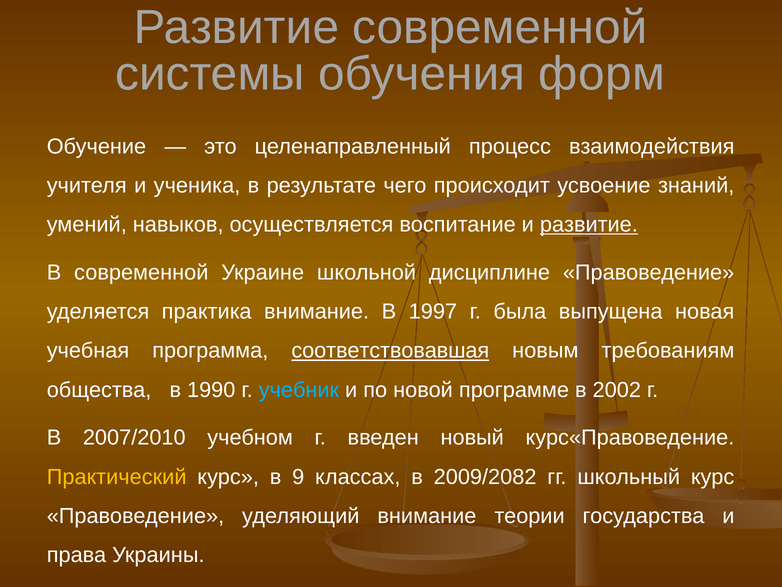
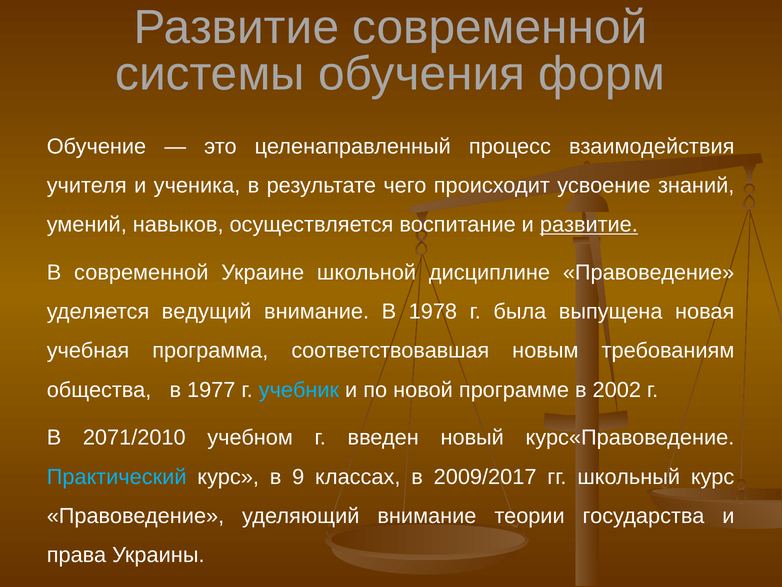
практика: практика -> ведущий (207, 311)
1997: 1997 -> 1978 (433, 311)
соответствовавшая underline: present -> none (390, 350)
1990: 1990 -> 1977 (211, 390)
2007/2010: 2007/2010 -> 2071/2010 (134, 437)
Практический colour: yellow -> light blue (117, 476)
2009/2082: 2009/2082 -> 2009/2017 (485, 476)
